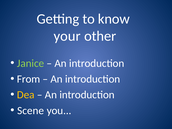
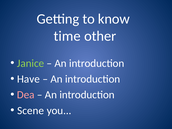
your: your -> time (67, 36)
From: From -> Have (28, 79)
Dea colour: yellow -> pink (26, 95)
